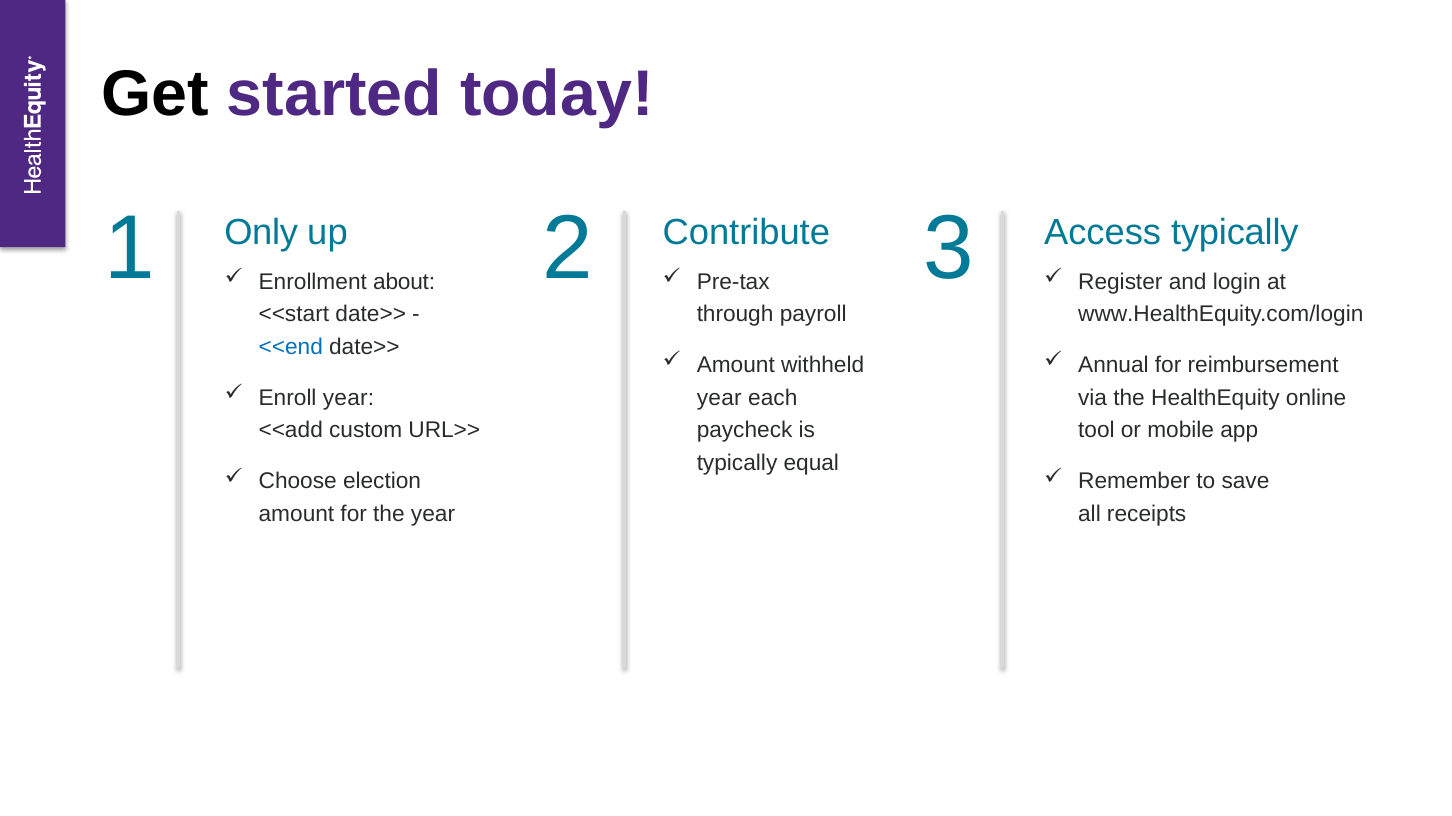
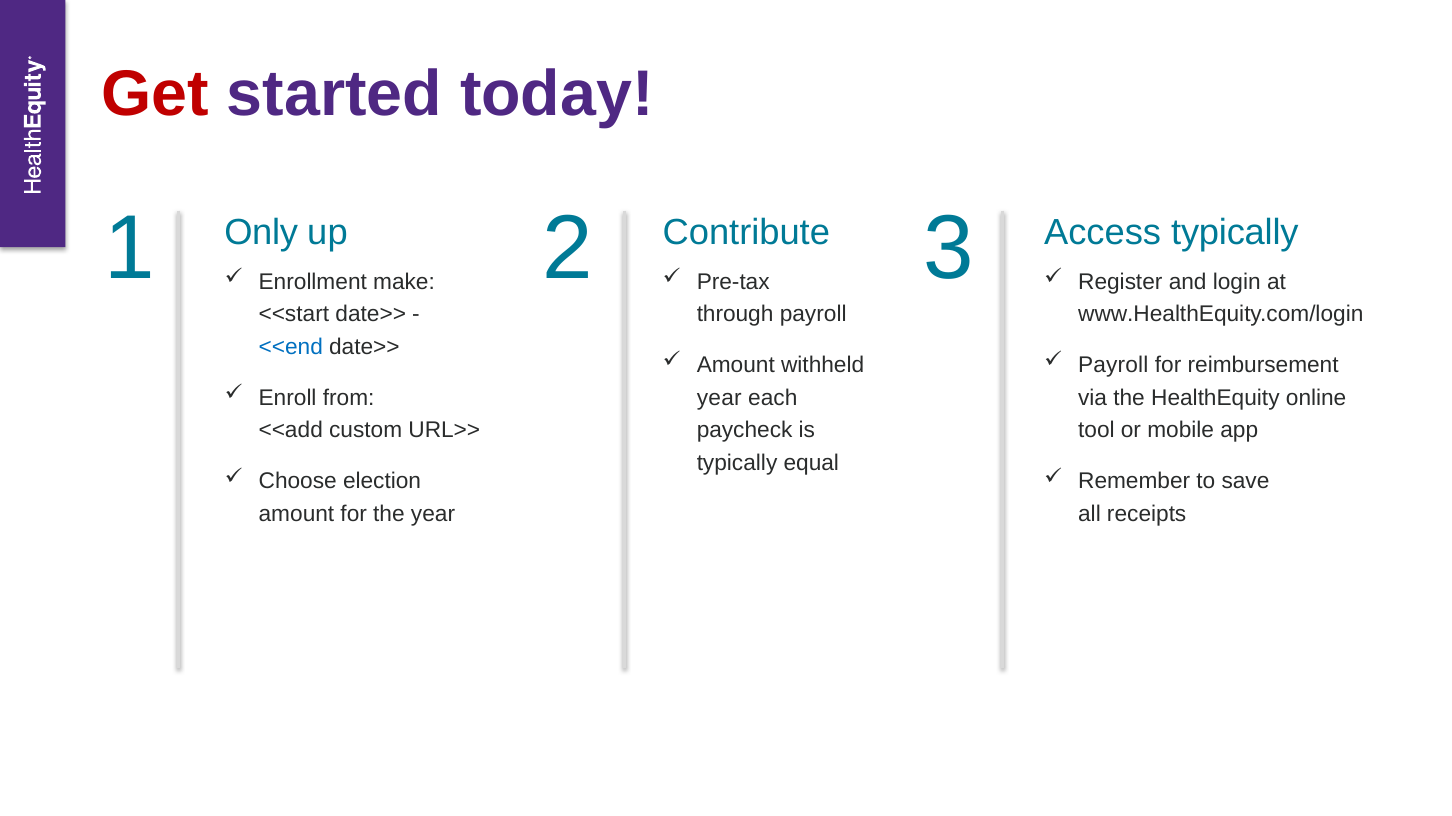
Get colour: black -> red (155, 94)
about: about -> make (404, 282)
Annual: Annual -> Payroll (1113, 365)
Enroll year: year -> from (349, 398)
